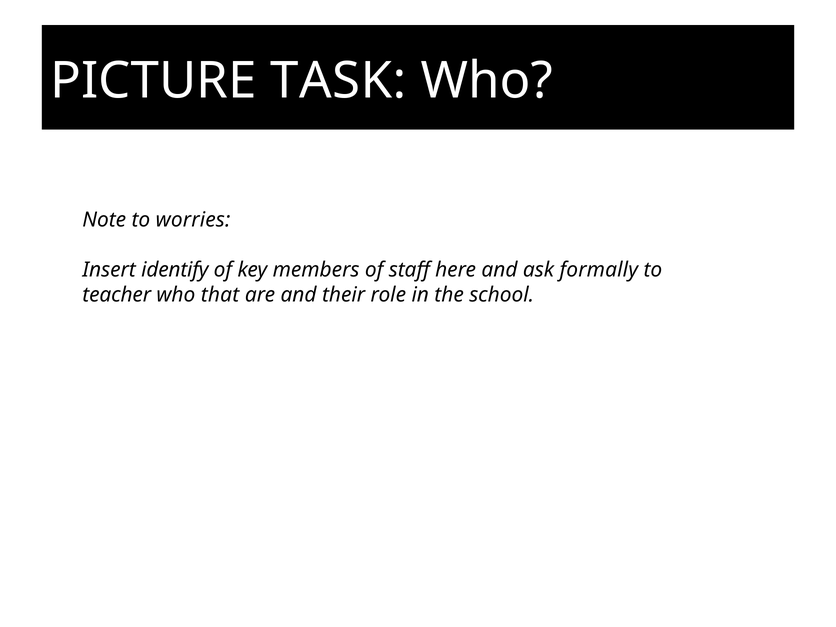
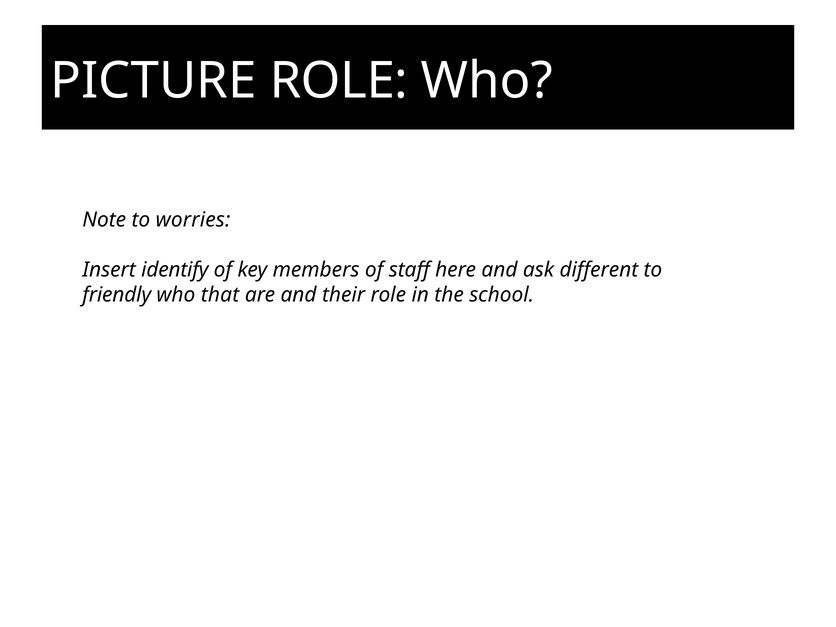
PICTURE TASK: TASK -> ROLE (339, 81)
formally: formally -> different (599, 270)
teacher: teacher -> friendly (117, 295)
